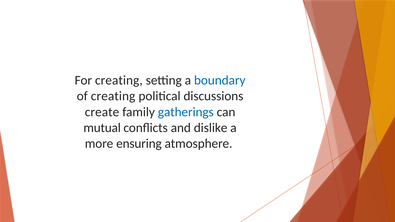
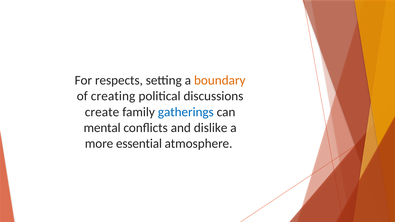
For creating: creating -> respects (119, 80)
boundary colour: blue -> orange (220, 80)
mutual: mutual -> mental (102, 128)
ensuring: ensuring -> essential (139, 144)
